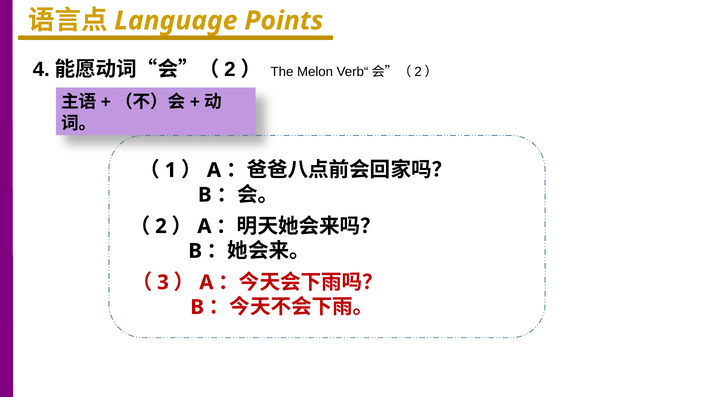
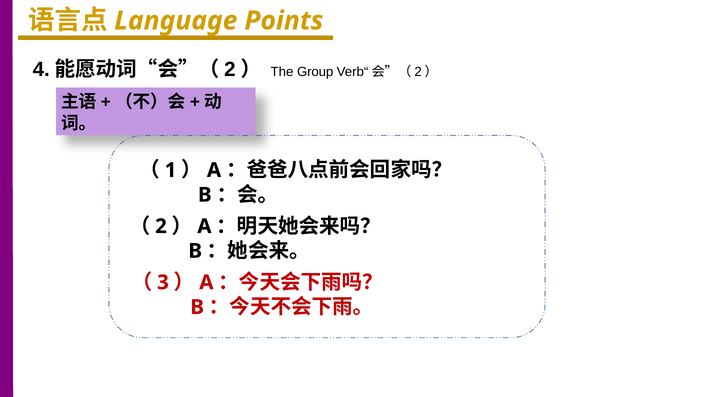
Melon: Melon -> Group (315, 72)
